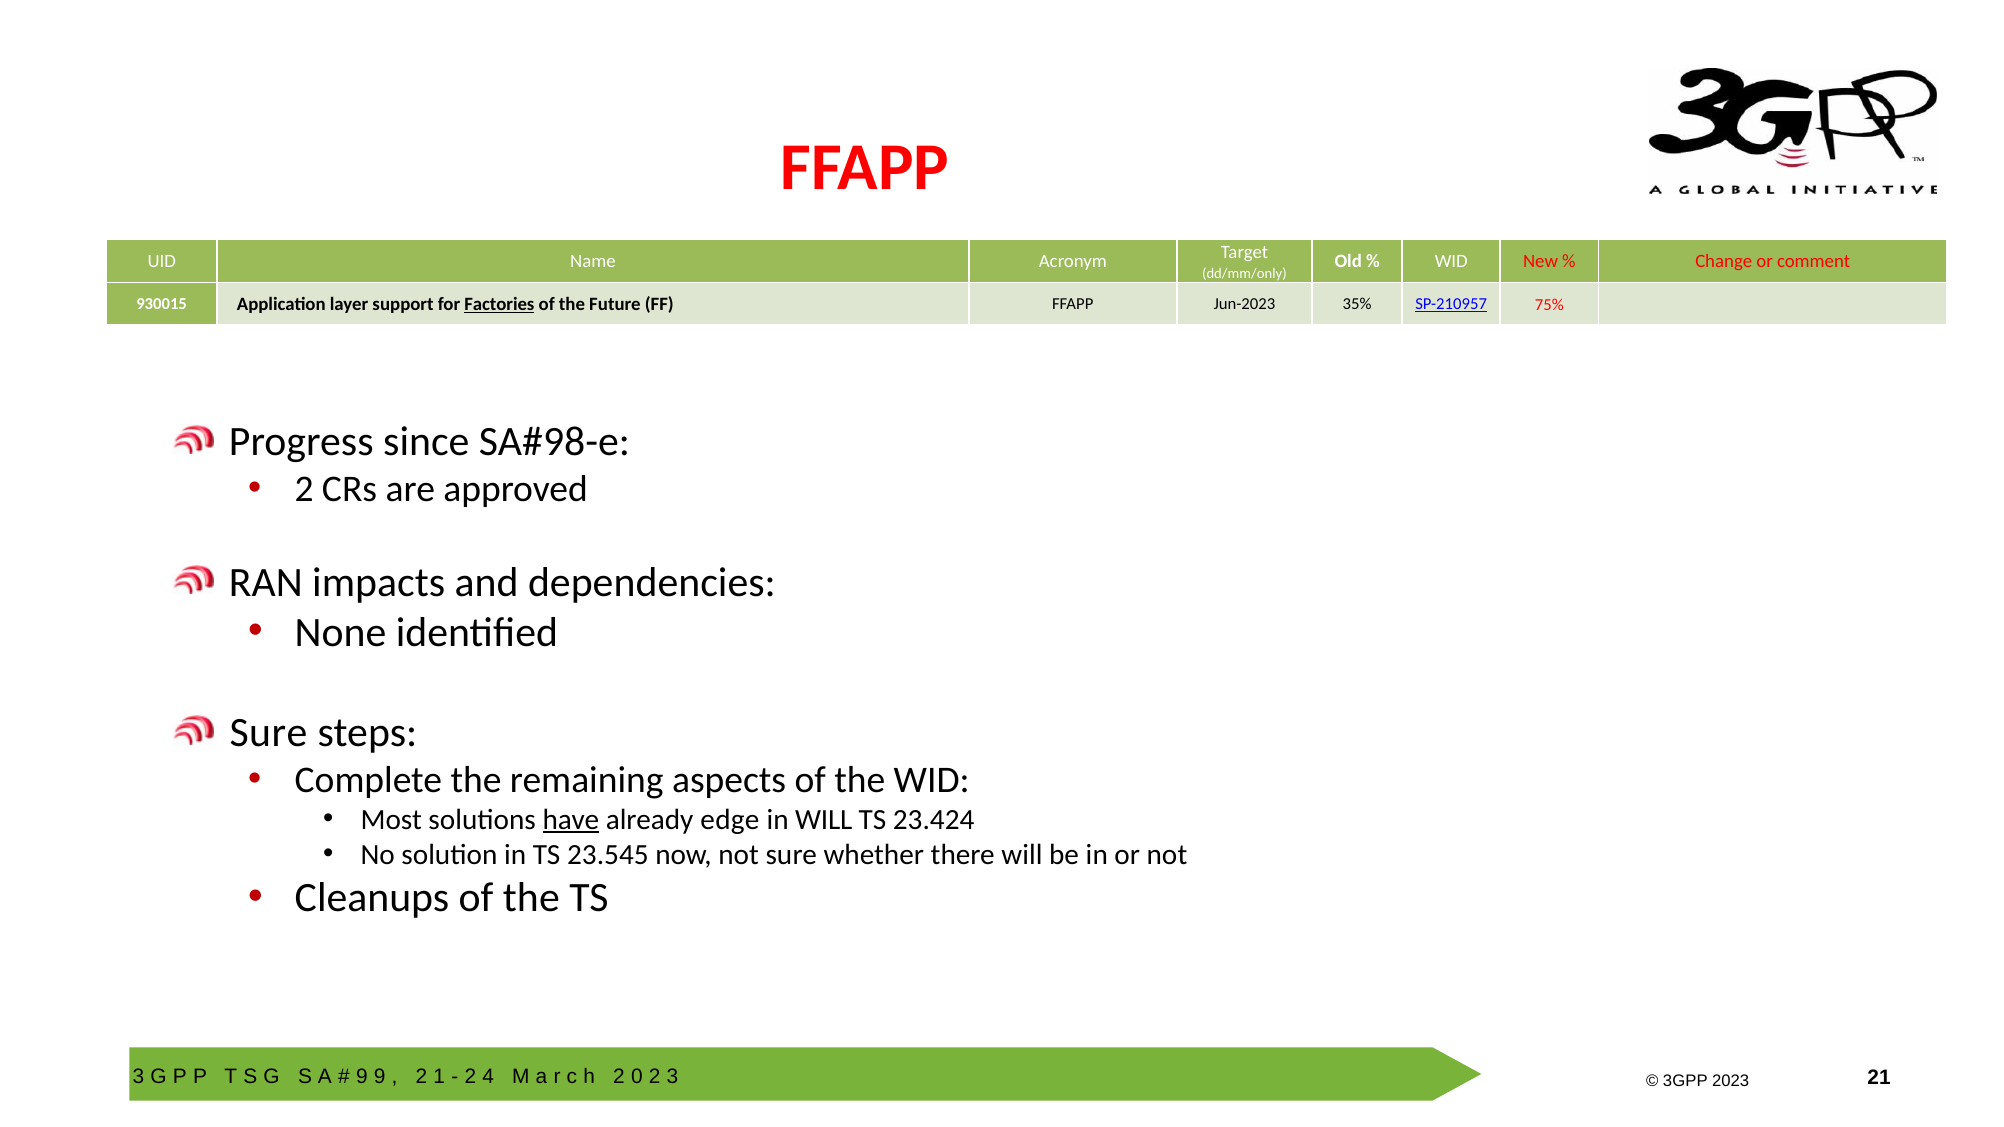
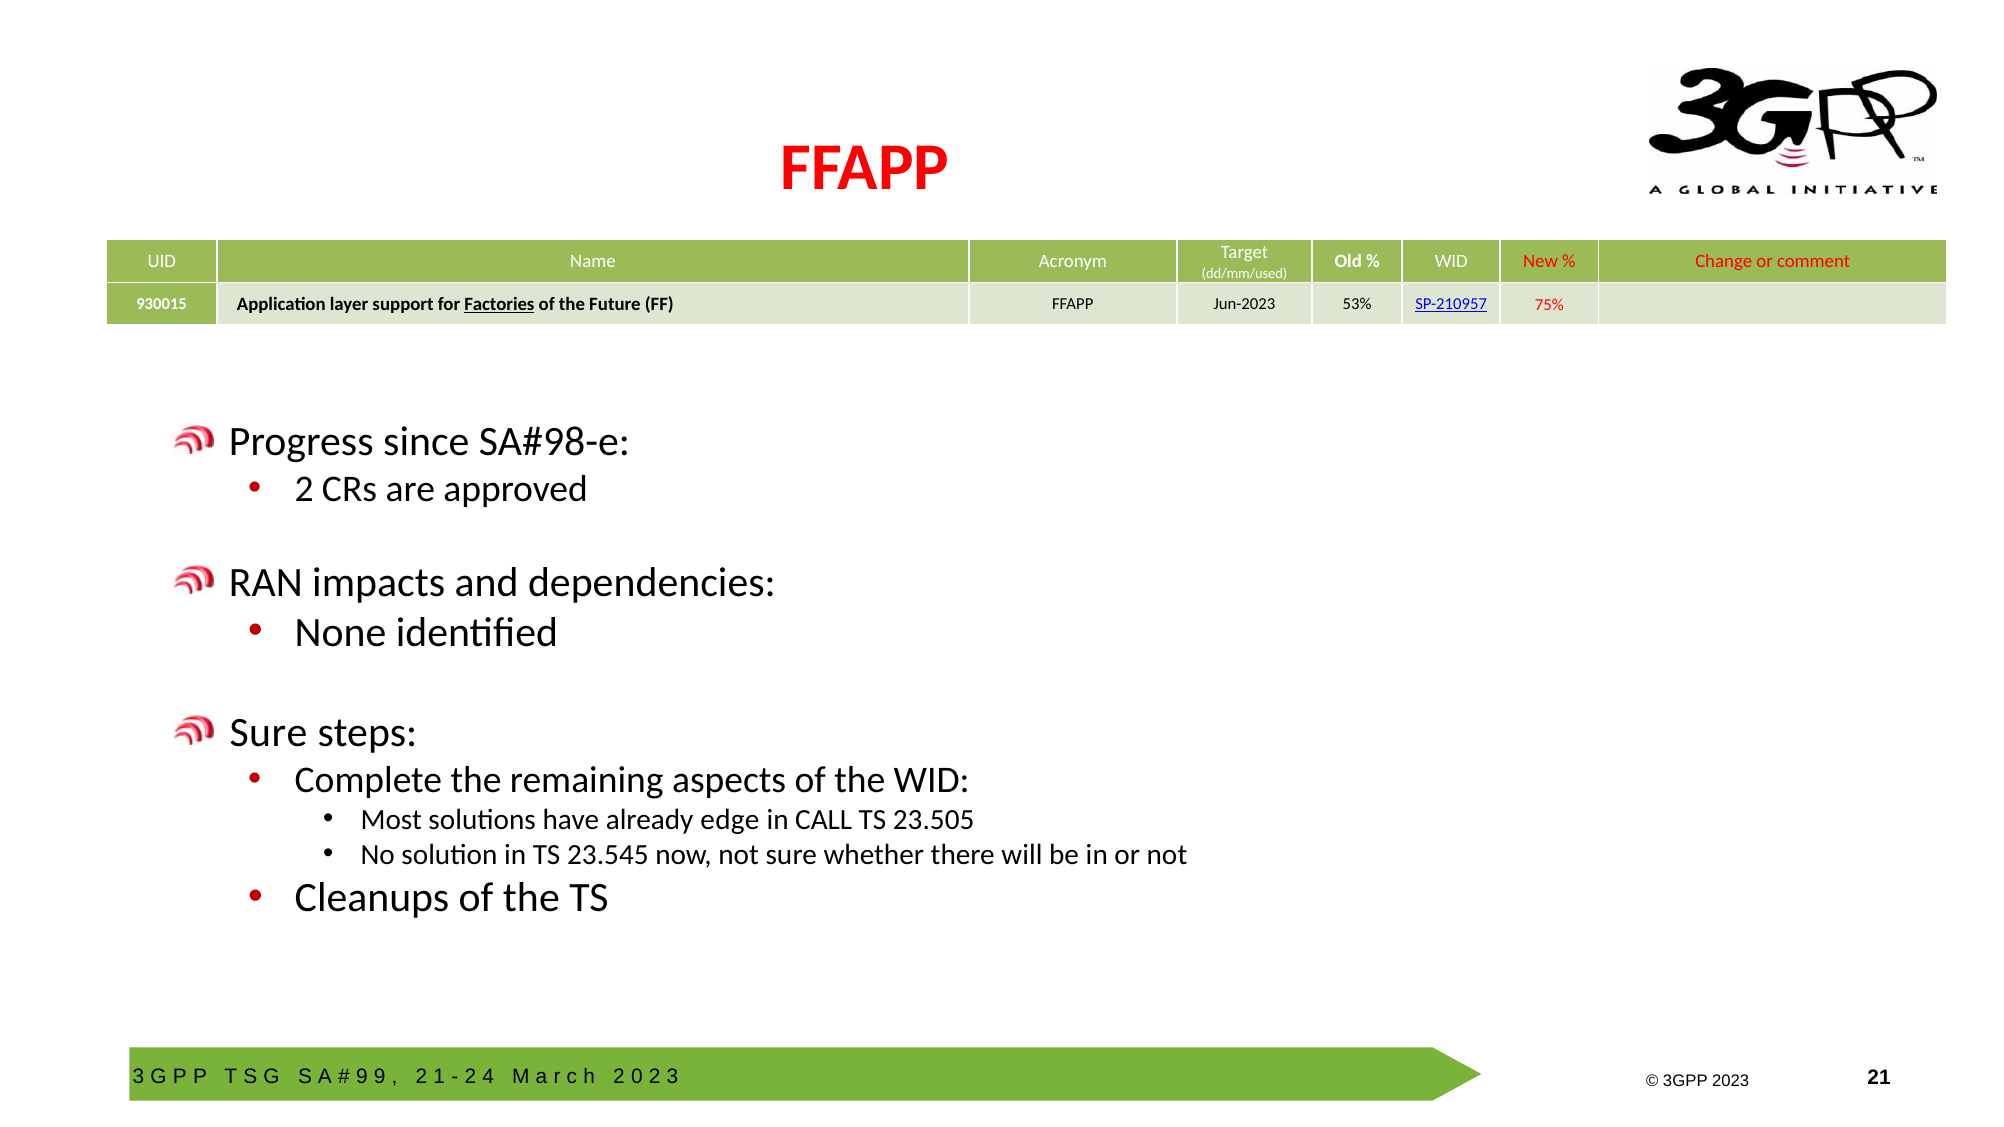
dd/mm/only: dd/mm/only -> dd/mm/used (1245, 274)
35%: 35% -> 53% (1357, 304)
have underline: present -> none (571, 820)
in WILL: WILL -> CALL (824, 820)
23.424: 23.424 -> 23.505 (934, 820)
